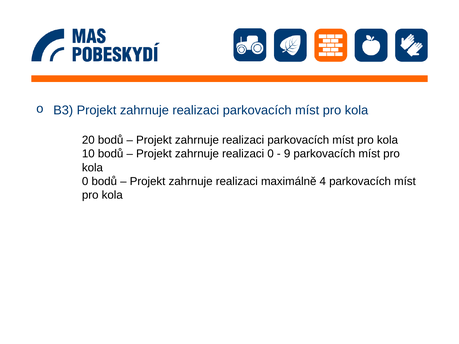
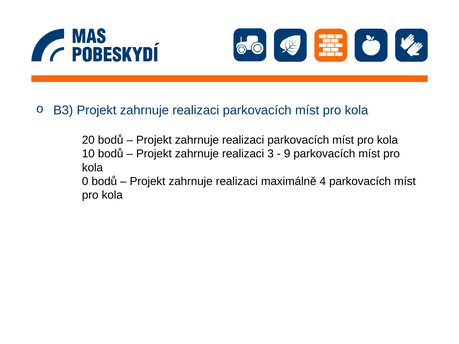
realizaci 0: 0 -> 3 (271, 154)
